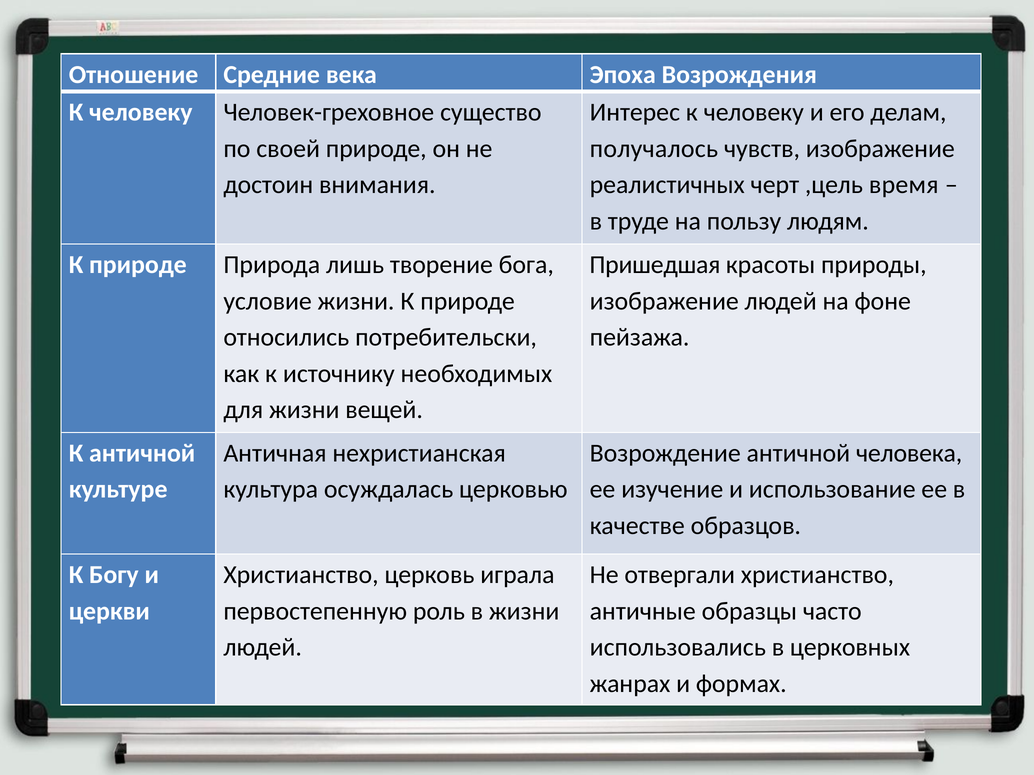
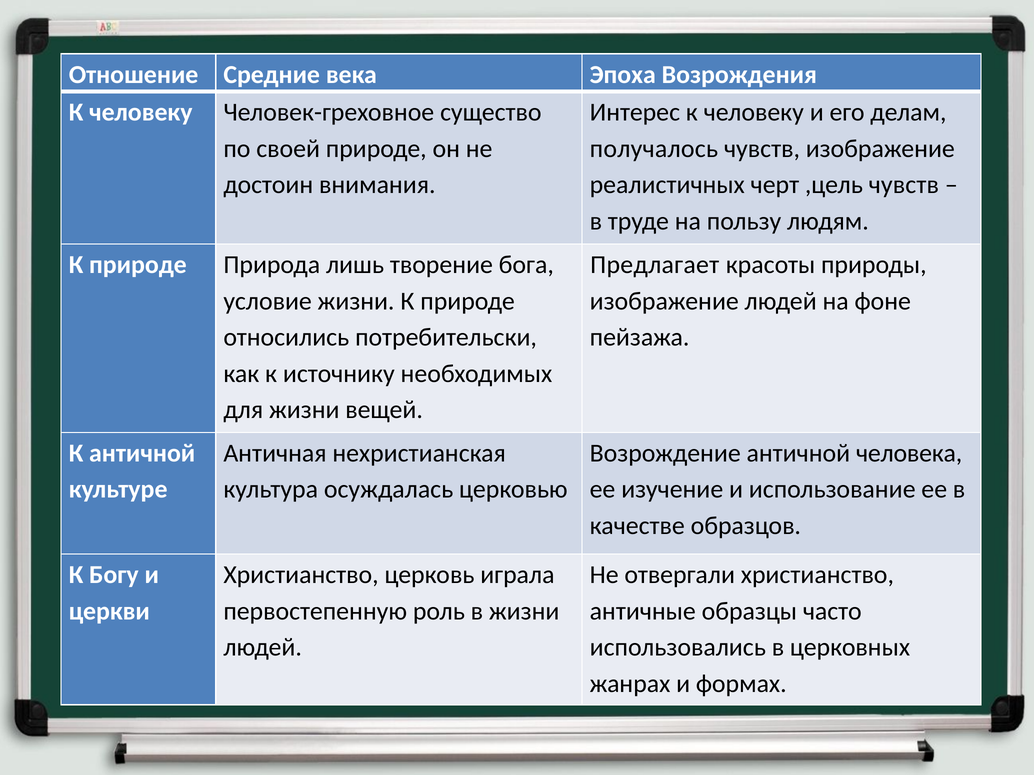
,цель время: время -> чувств (904, 185)
Пришедшая: Пришедшая -> Предлагает (655, 265)
